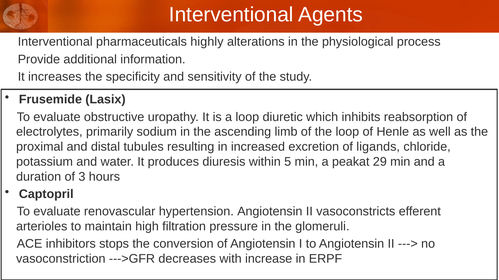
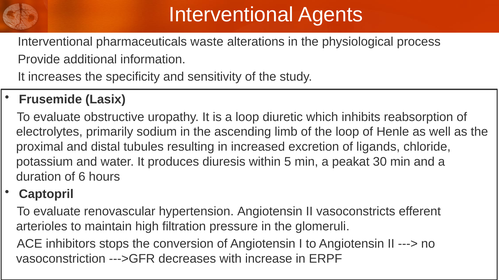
highly: highly -> waste (207, 42)
29: 29 -> 30 (380, 162)
3: 3 -> 6 (82, 177)
